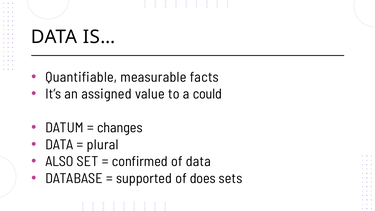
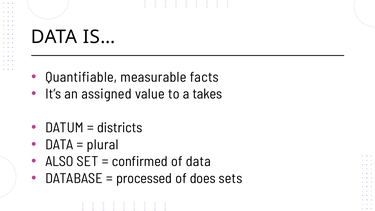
could: could -> takes (207, 94)
changes: changes -> districts (120, 128)
supported: supported -> processed (144, 178)
